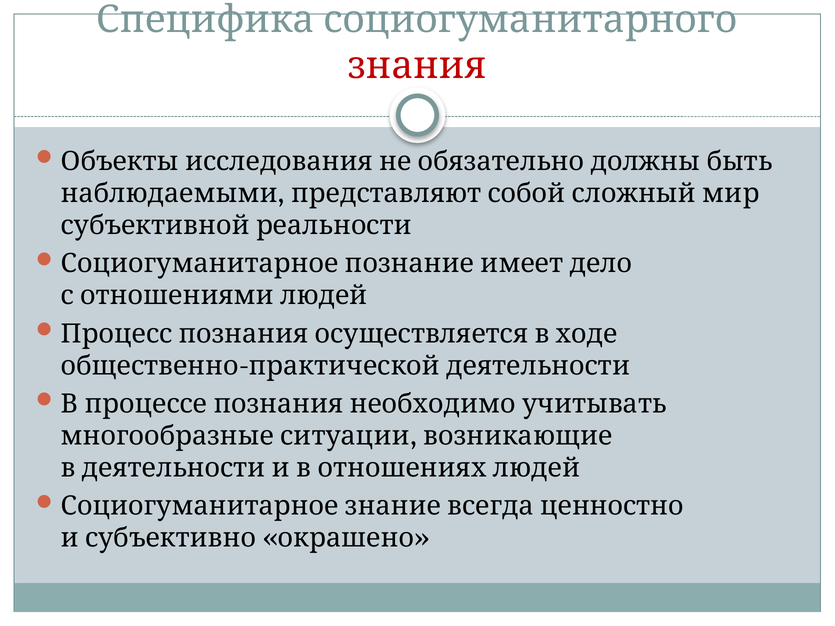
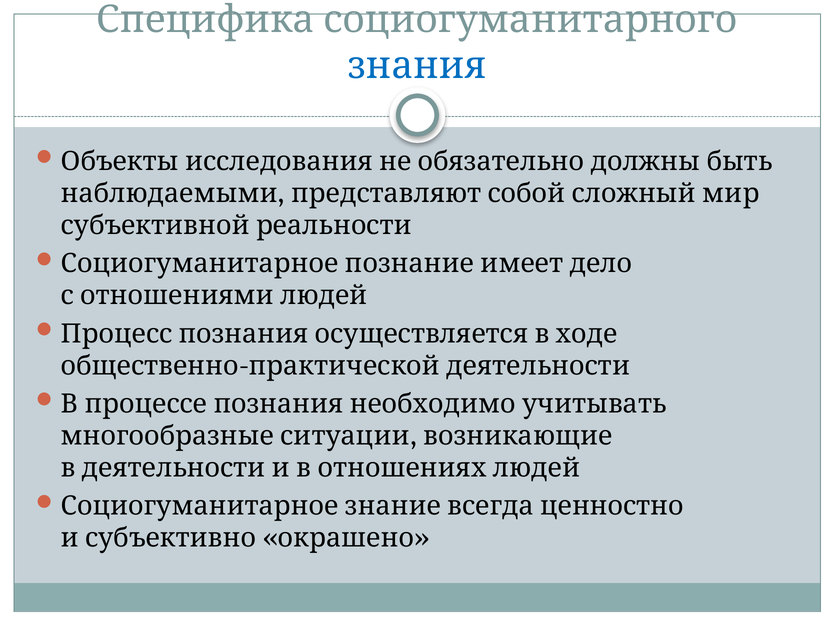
знания colour: red -> blue (417, 66)
